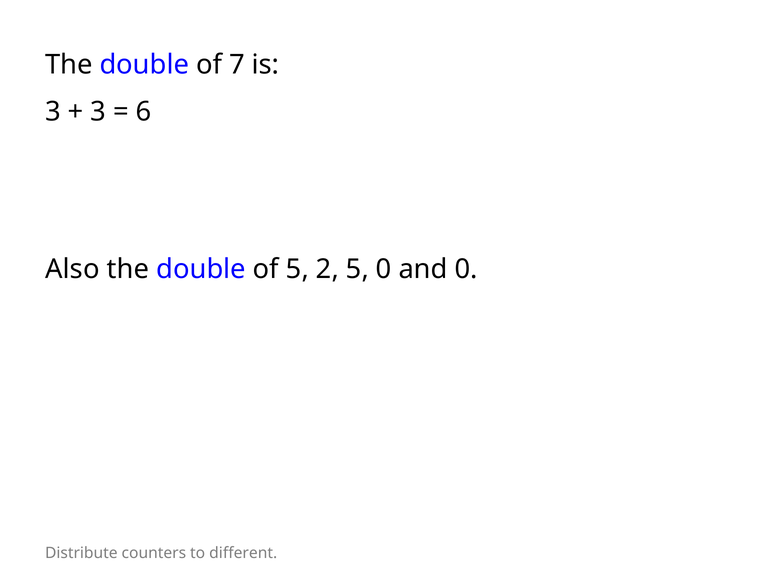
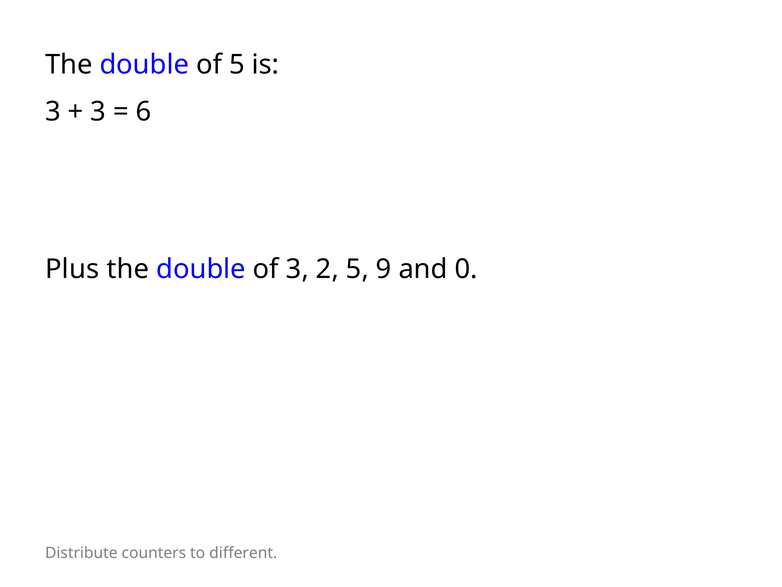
of 7: 7 -> 5 (237, 65)
Also: Also -> Plus (72, 269)
of 5: 5 -> 3 (297, 269)
5 0: 0 -> 9 (384, 269)
